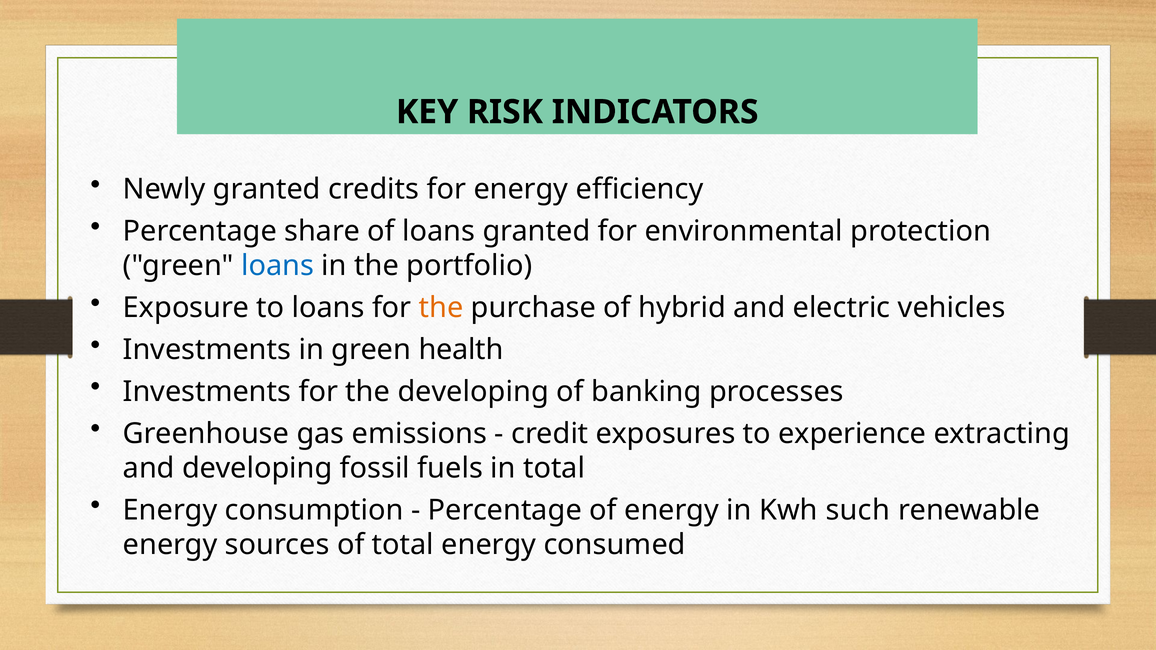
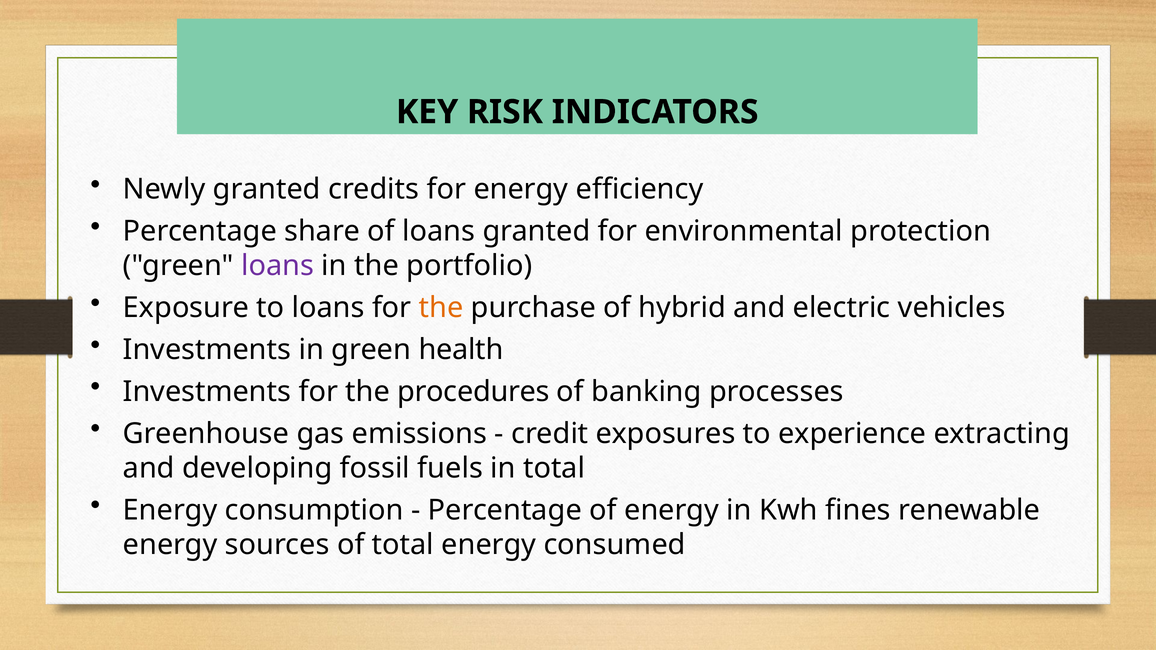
loans colour: blue -> purple (278, 266)
the developing: developing -> procedures (473, 392)
such: such -> fines (858, 510)
